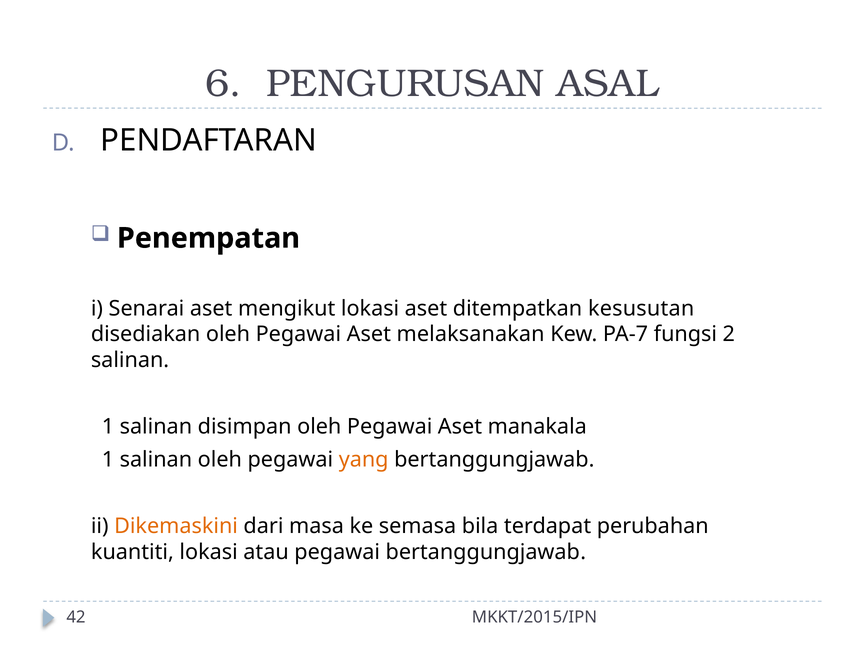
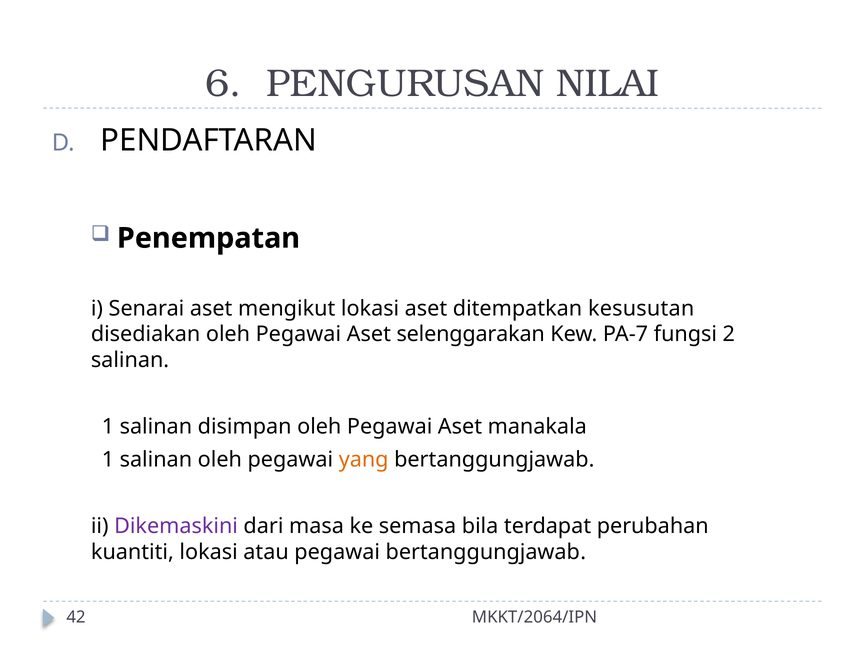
ASAL: ASAL -> NILAI (608, 83)
melaksanakan: melaksanakan -> selenggarakan (471, 334)
Dikemaskini colour: orange -> purple (176, 526)
MKKT/2015/IPN: MKKT/2015/IPN -> MKKT/2064/IPN (535, 617)
